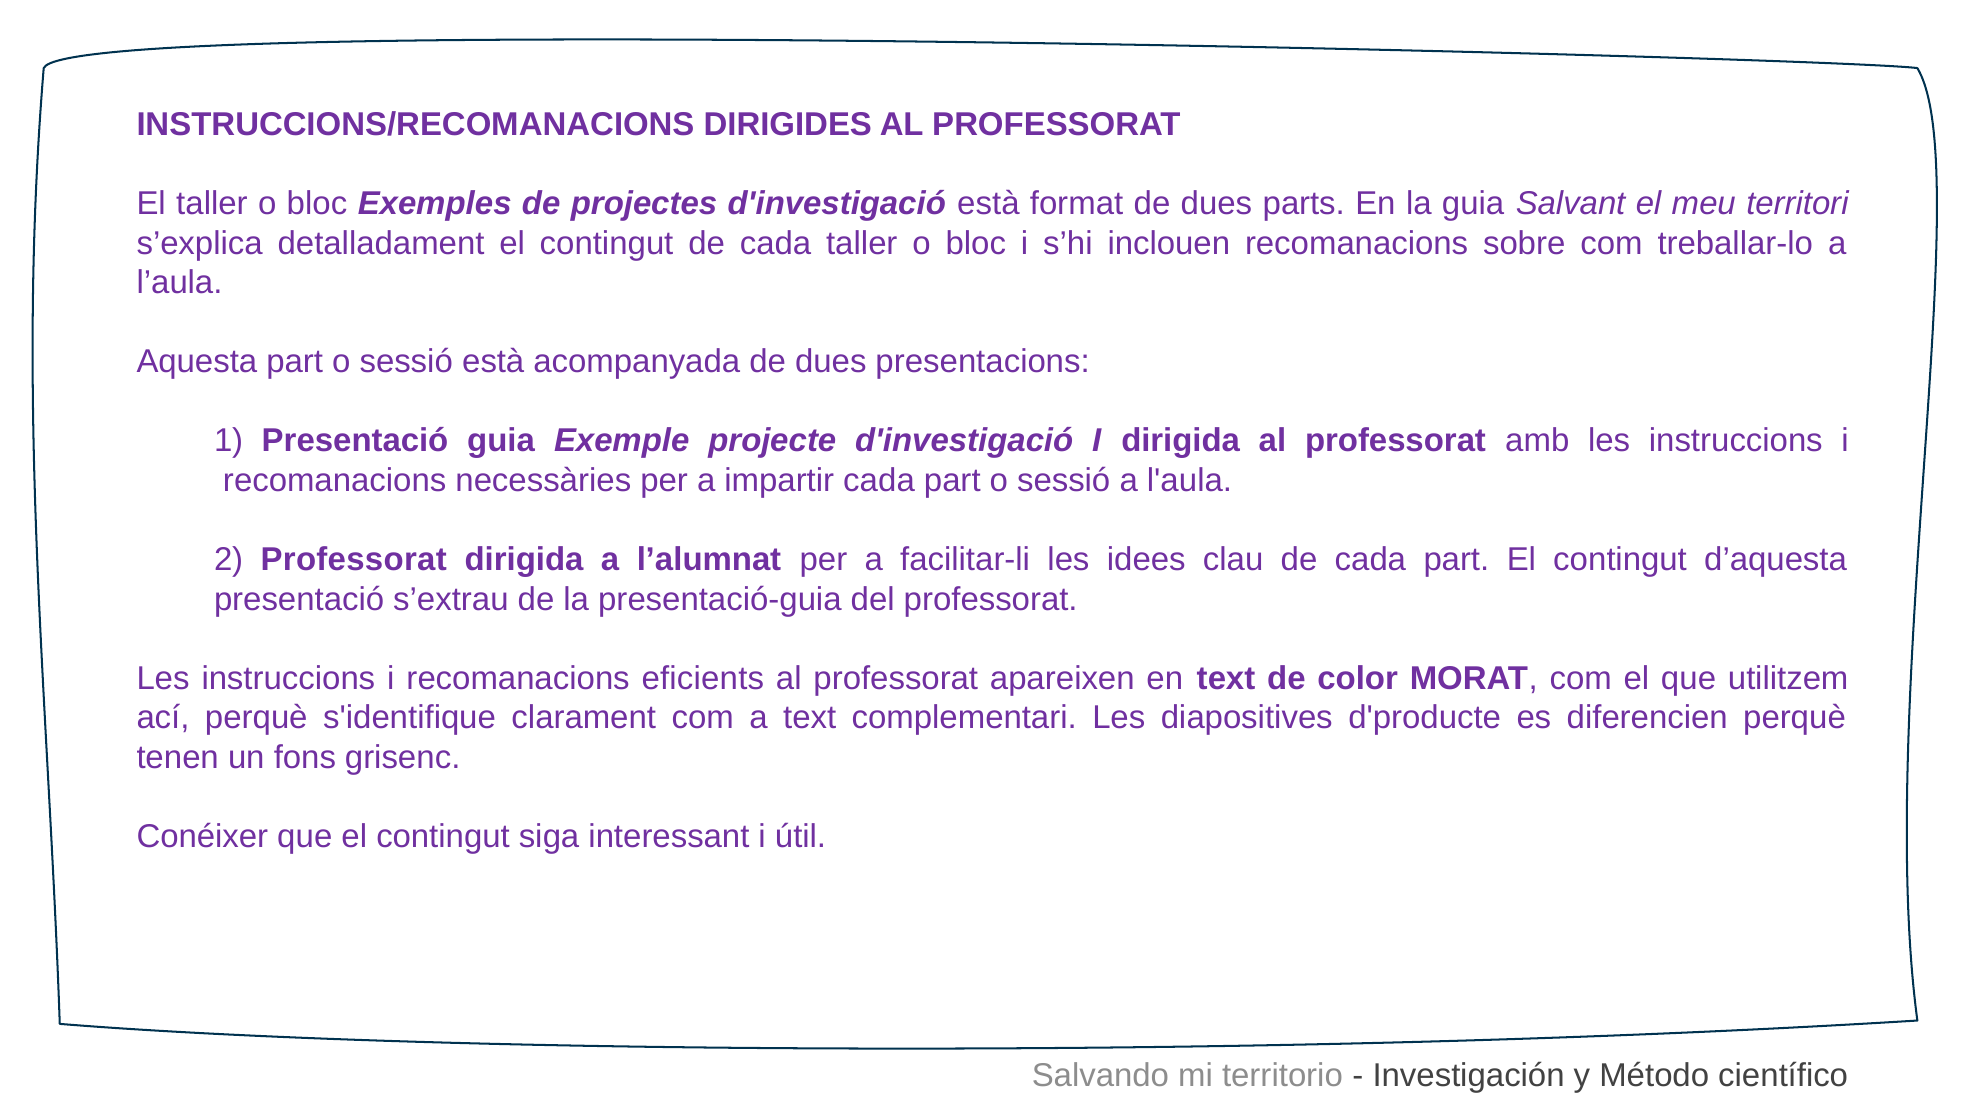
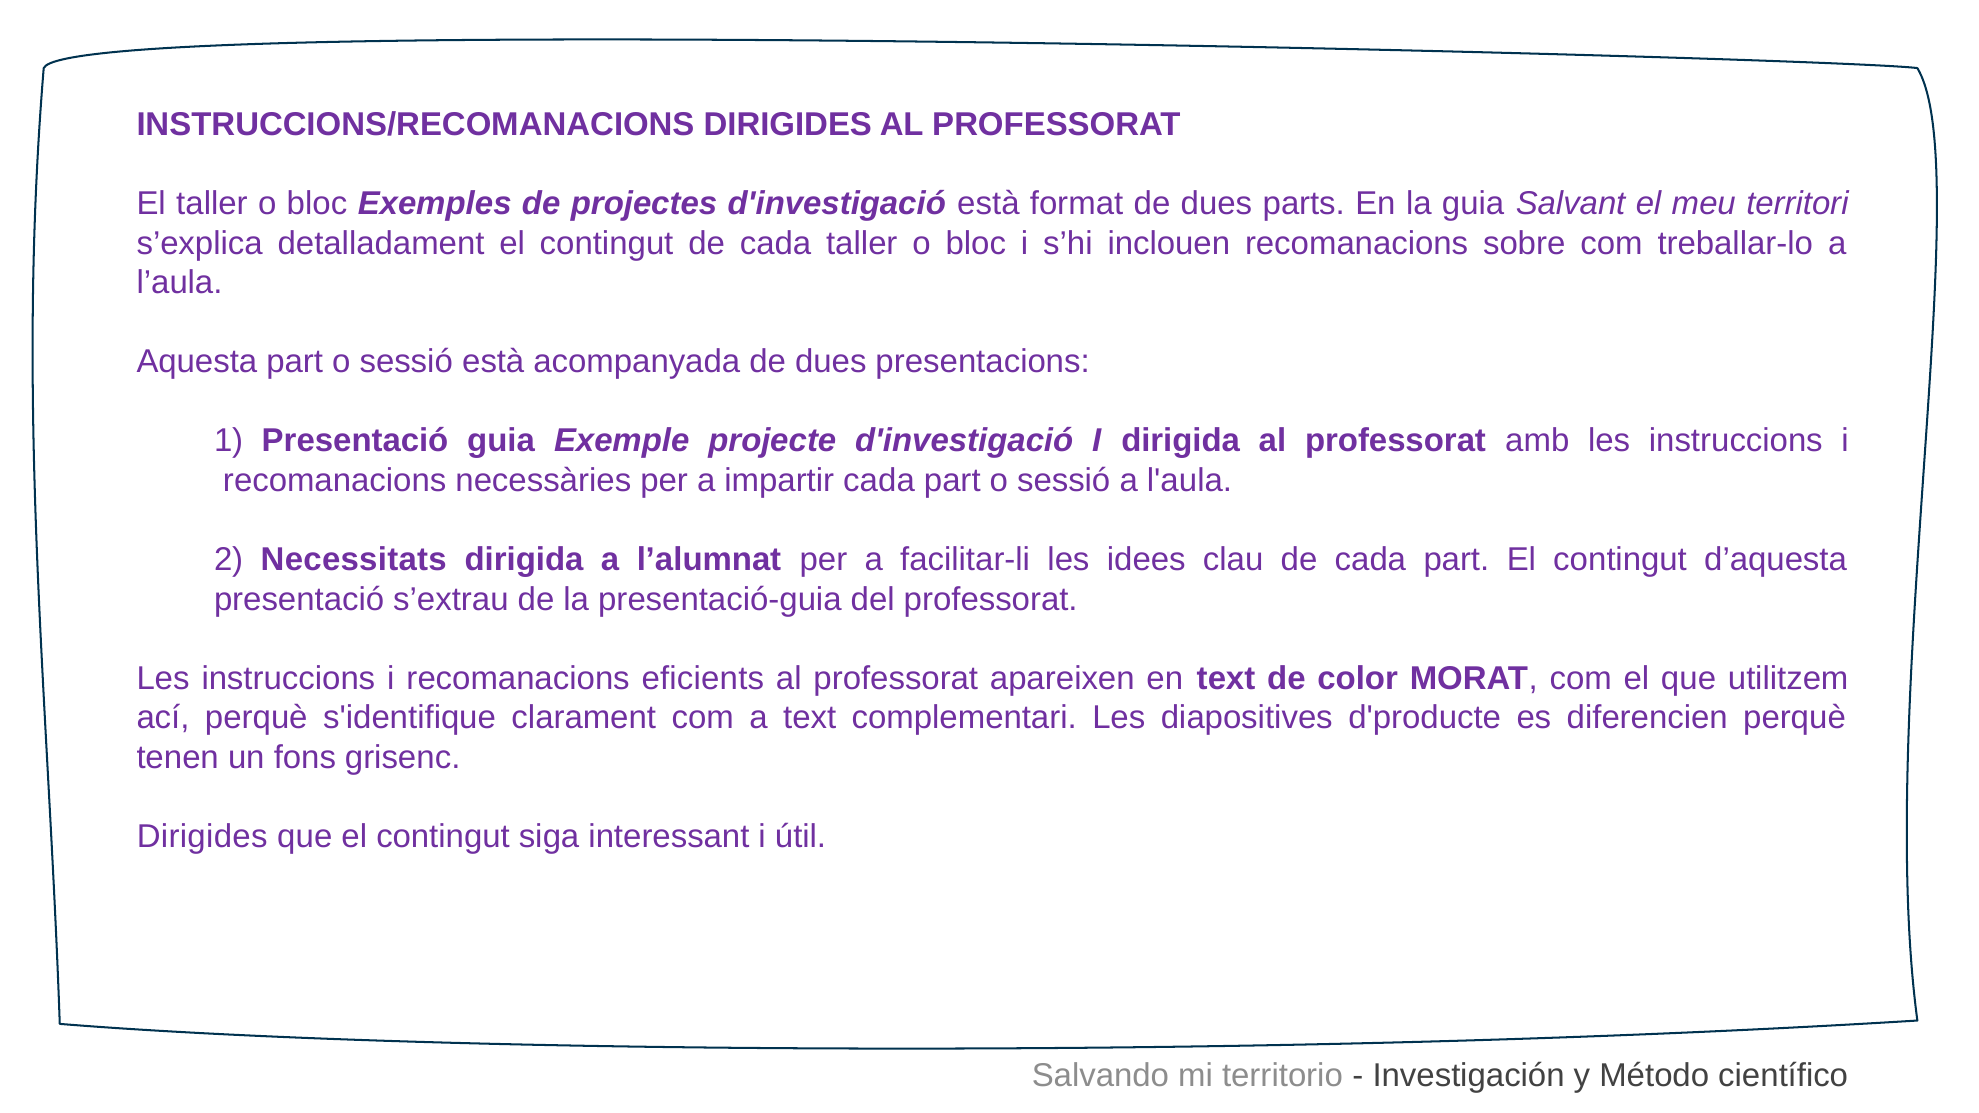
2 Professorat: Professorat -> Necessitats (354, 560)
Conéixer: Conéixer -> Dirigides (202, 837)
